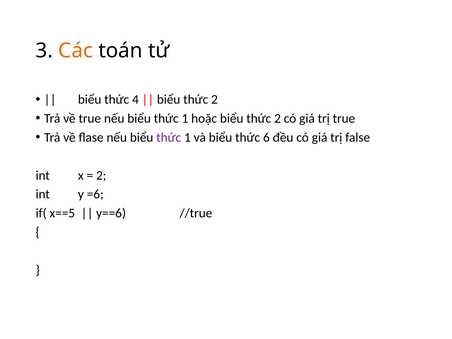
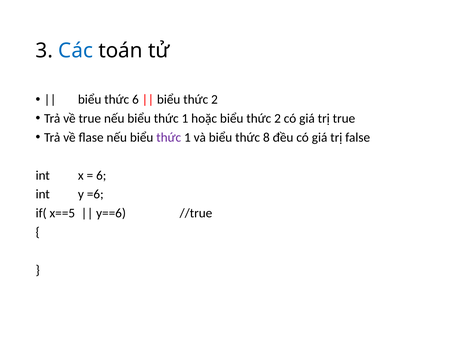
Các colour: orange -> blue (76, 51)
thức 4: 4 -> 6 (135, 100)
6: 6 -> 8 (266, 137)
2: 2 -> 6 (101, 175)
